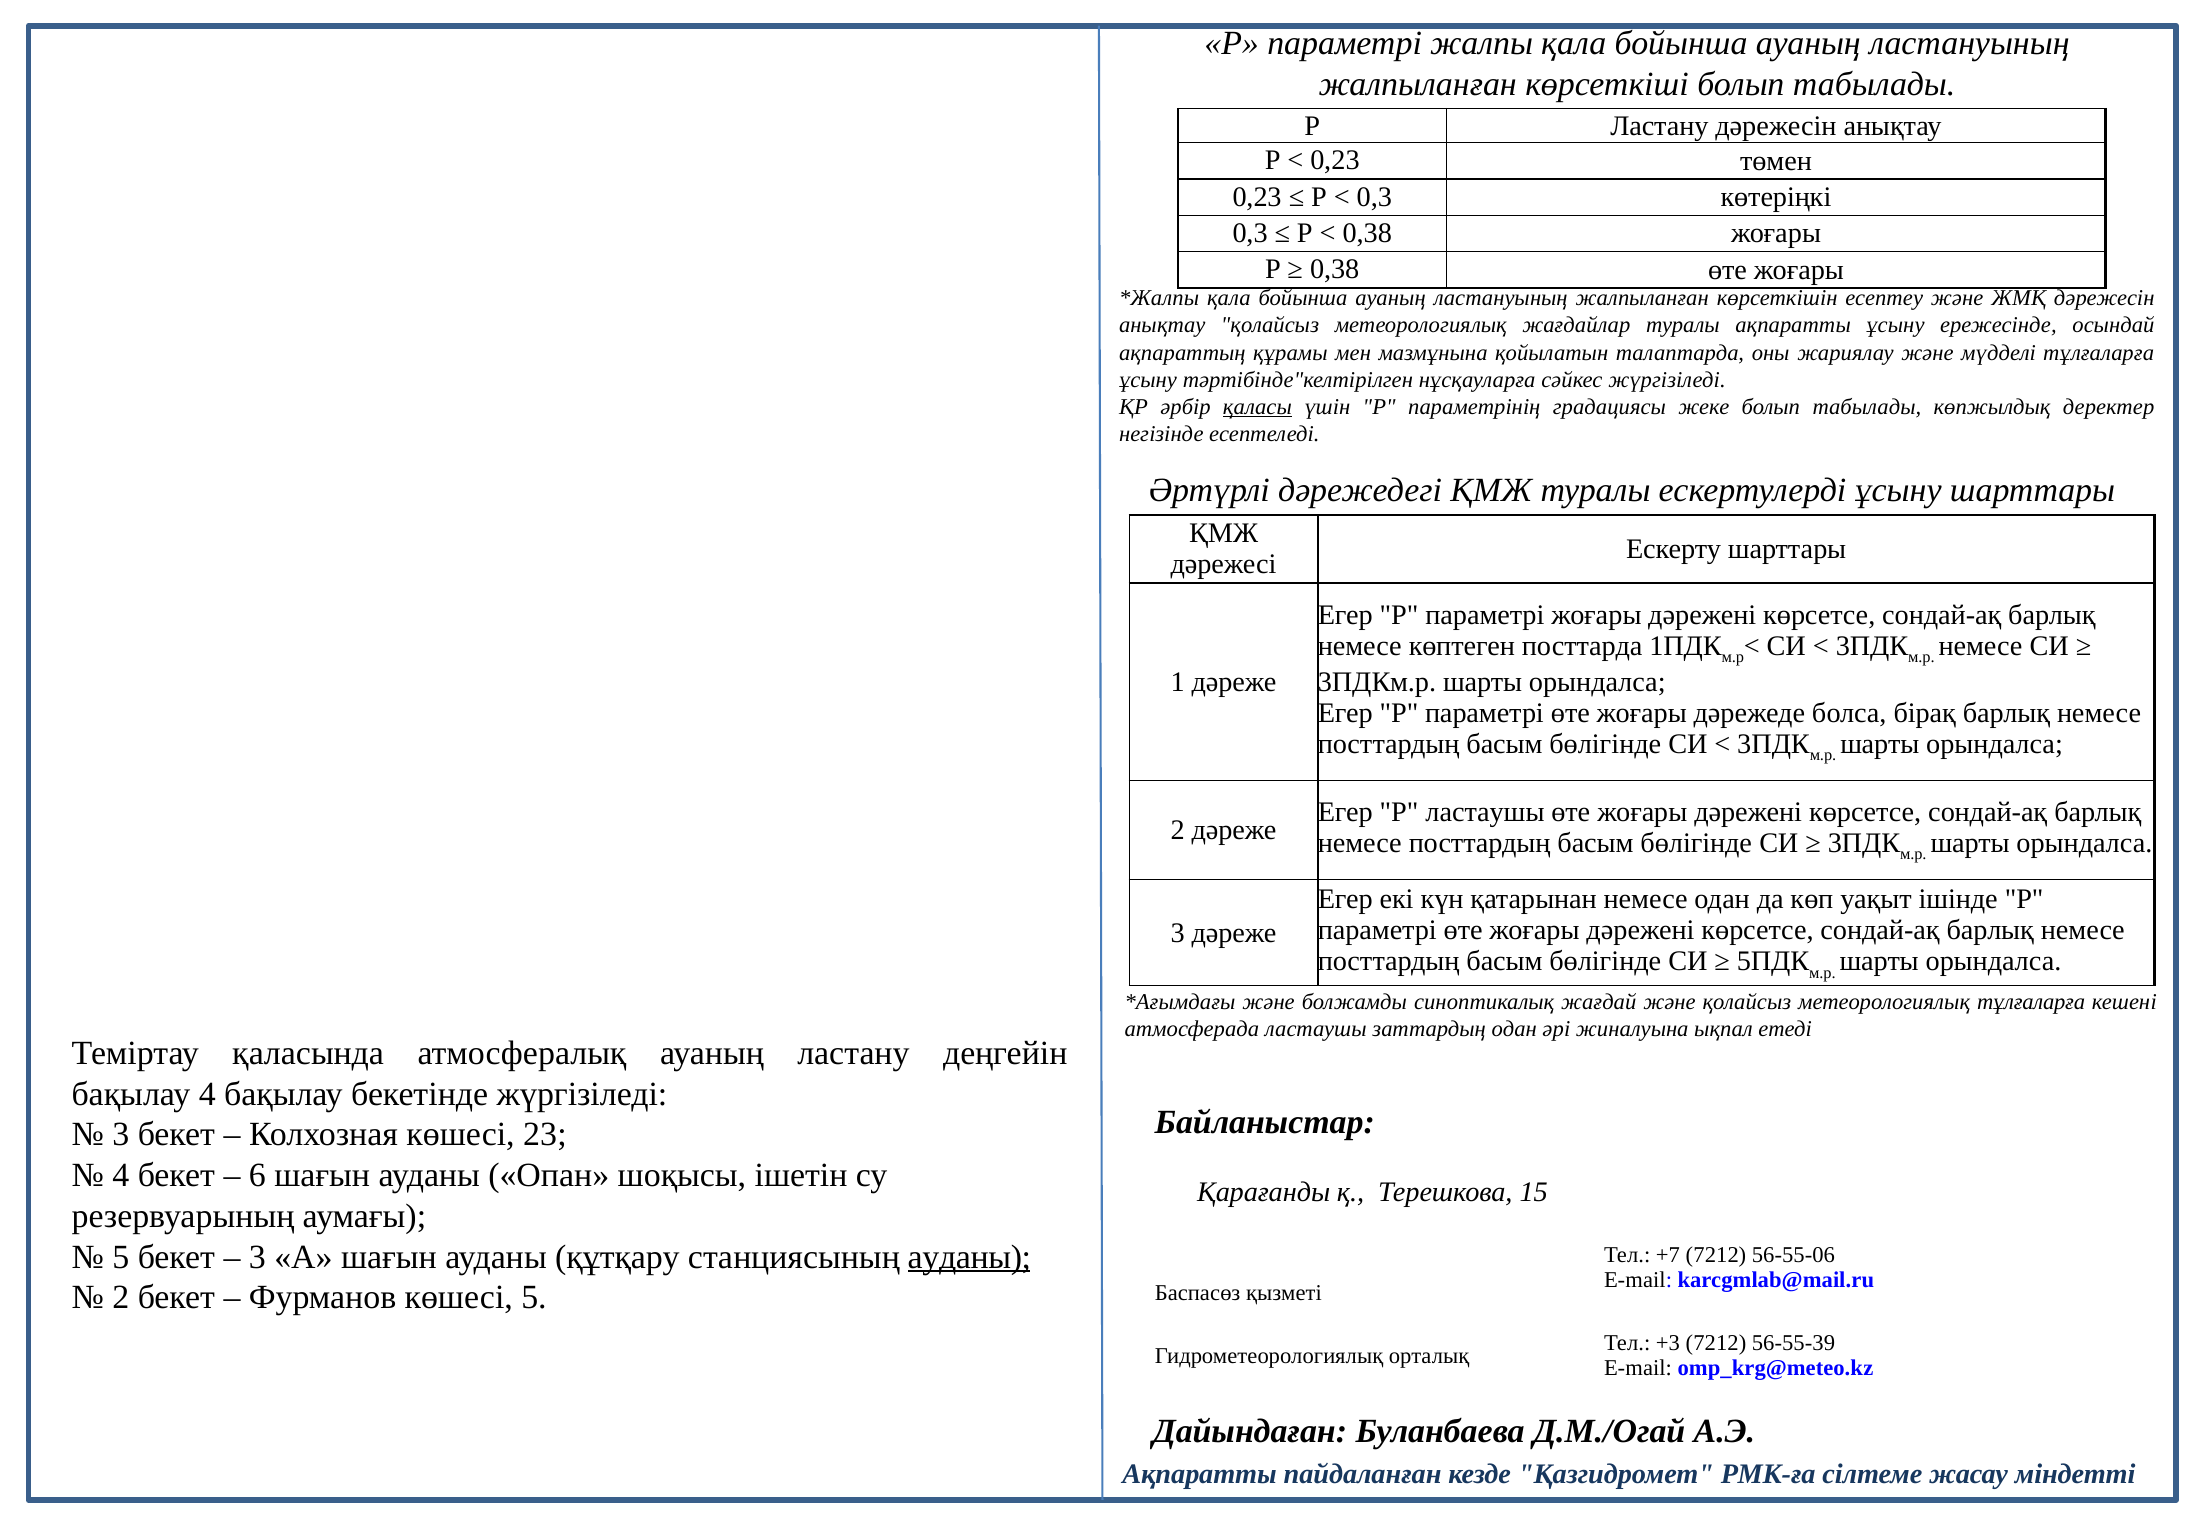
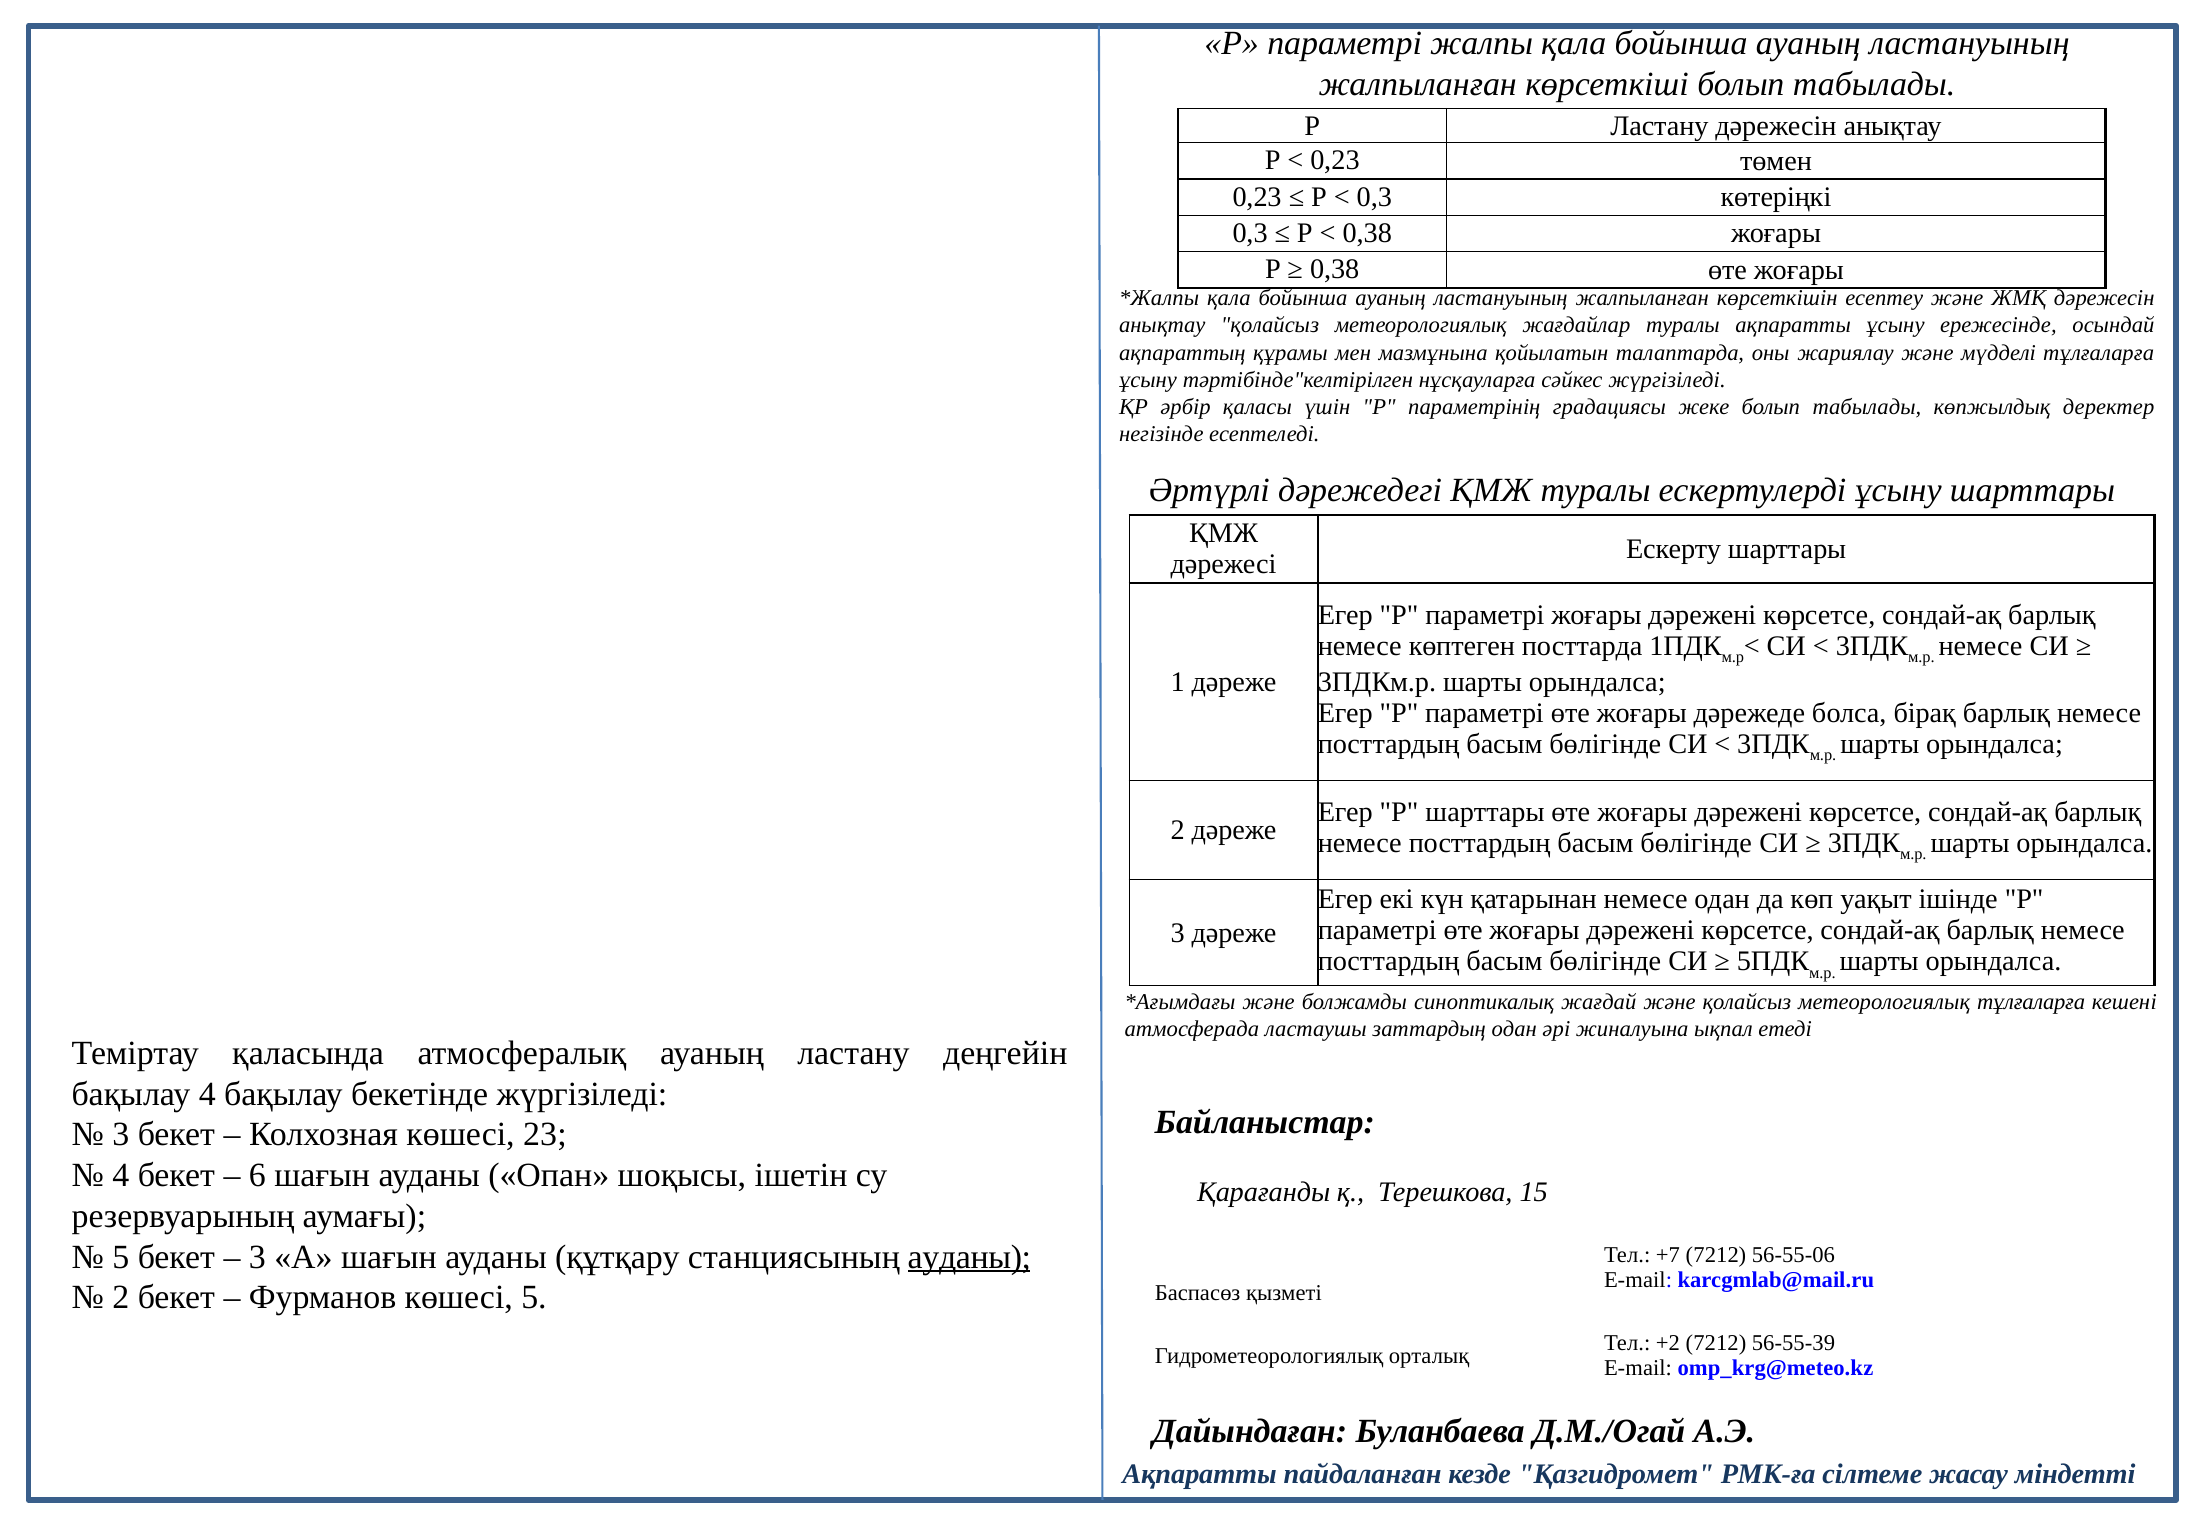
қаласы underline: present -> none (1257, 407)
Р ластаушы: ластаушы -> шарттары (1485, 812)
+3: +3 -> +2 (1668, 1344)
